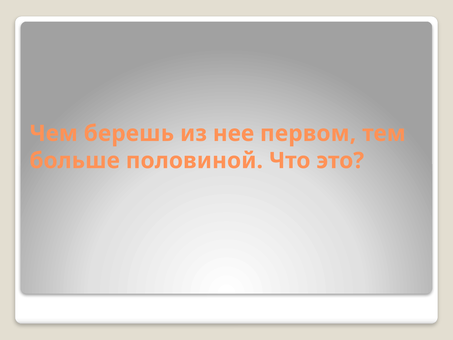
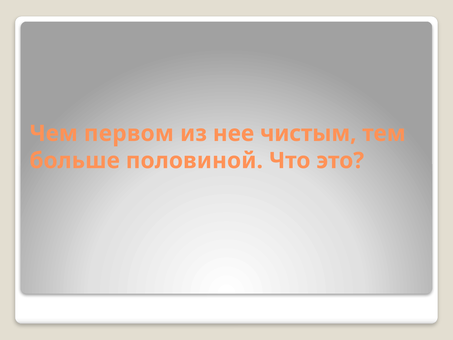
берешь: берешь -> первом (129, 133)
первом: первом -> чистым (308, 133)
